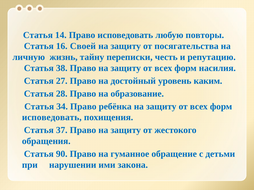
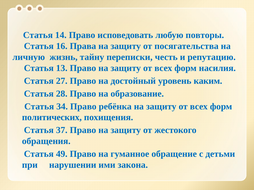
Своей: Своей -> Права (83, 46)
38: 38 -> 13 (62, 68)
исповедовать: исповедовать -> политических (52, 118)
90: 90 -> 49 (62, 154)
